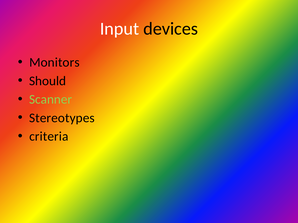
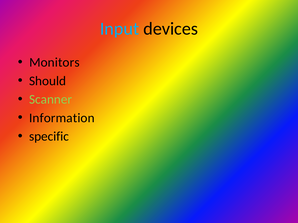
Input colour: white -> light blue (119, 29)
Stereotypes: Stereotypes -> Information (62, 118)
criteria: criteria -> specific (49, 137)
